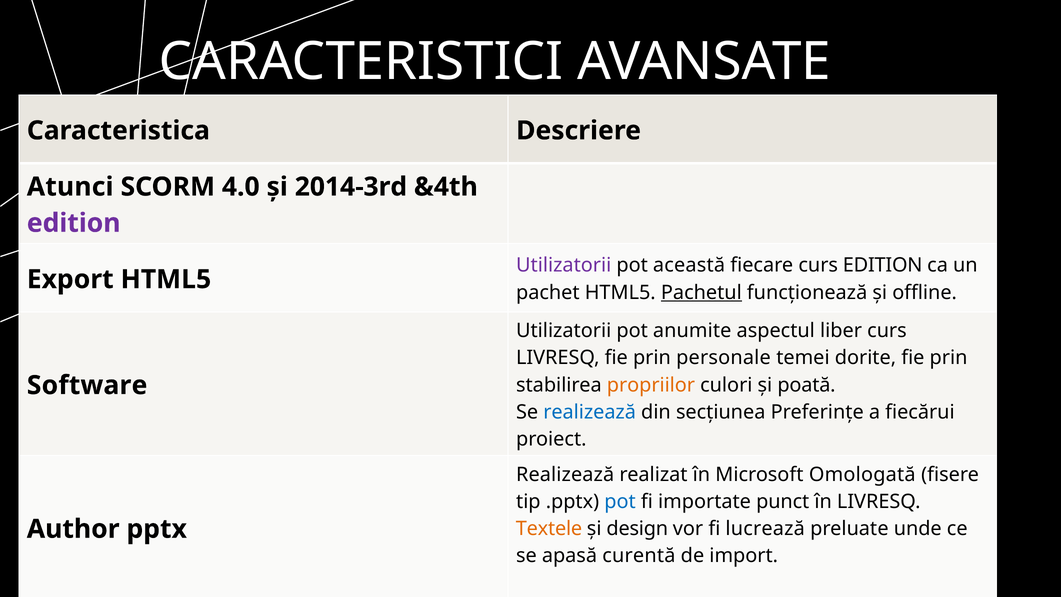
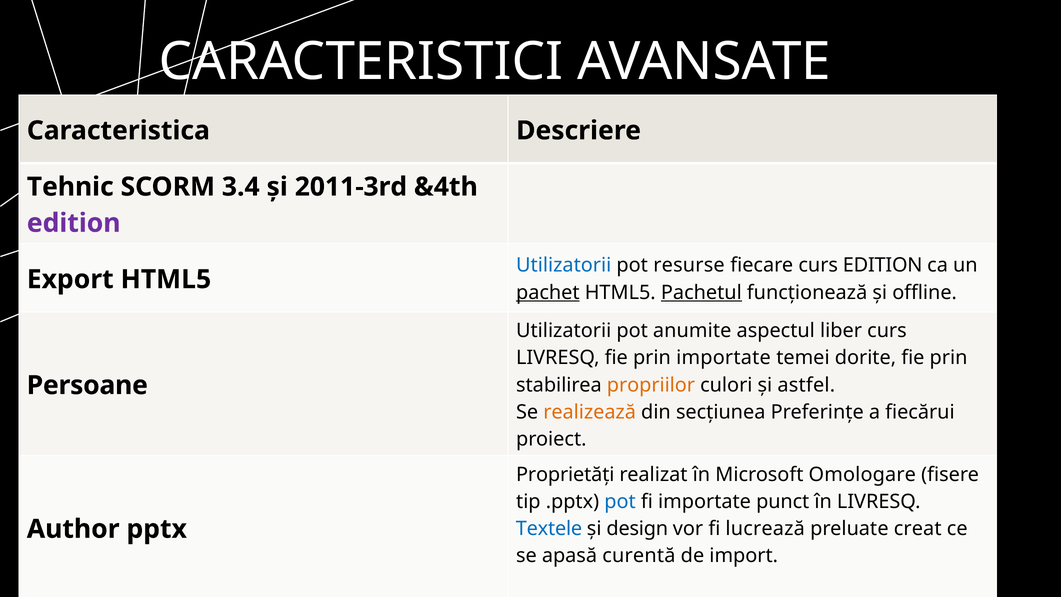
Atunci: Atunci -> Tehnic (70, 187)
4.0: 4.0 -> 3.4 (241, 187)
2014-3rd: 2014-3rd -> 2011-3rd (351, 187)
Utilizatorii colour: purple -> blue (564, 265)
această: această -> resurse (689, 265)
pachet underline: none -> present (548, 292)
prin personale: personale -> importate (723, 358)
poată: poată -> astfel (806, 385)
Software: Software -> Persoane (87, 385)
realizează colour: blue -> orange (590, 412)
Realizează: Realizează -> Proprietăți (565, 474)
Omologată: Omologată -> Omologare (862, 474)
Textele colour: orange -> blue (549, 528)
unde: unde -> creat (918, 528)
